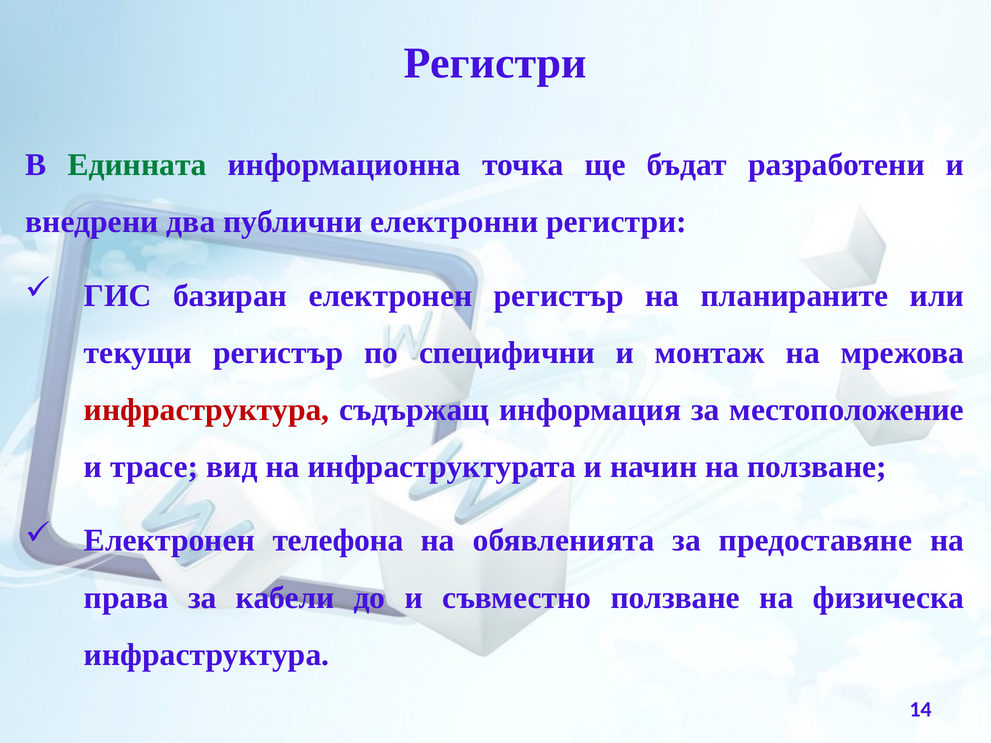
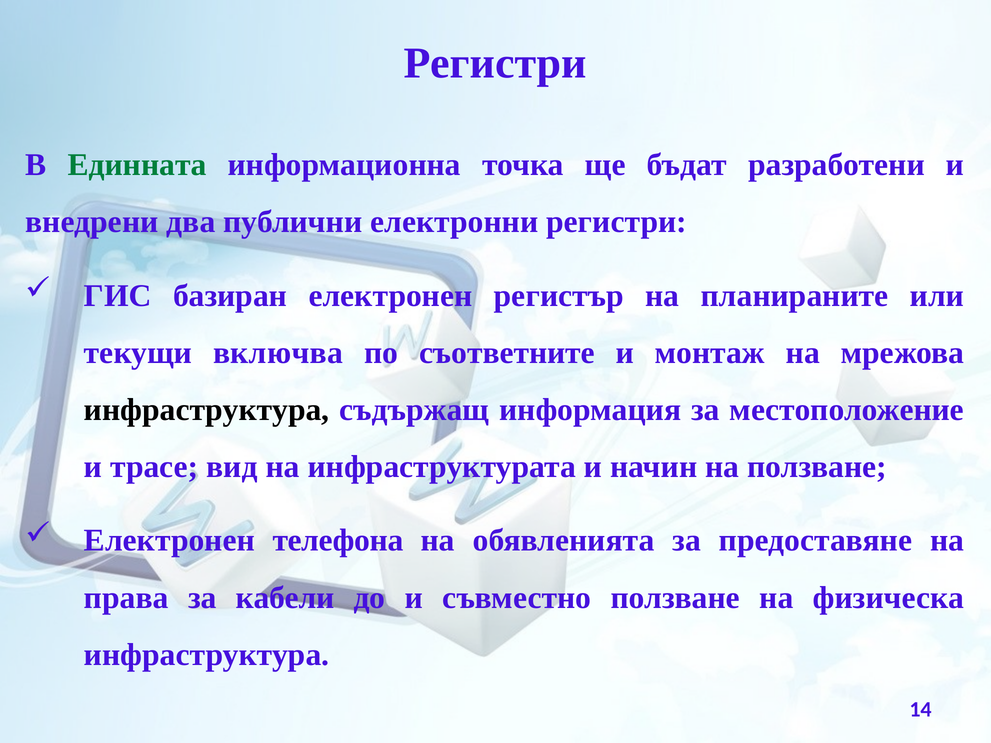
текущи регистър: регистър -> включва (278, 353)
специфични: специфични -> съответните (507, 353)
инфраструктура colour: red -> black (207, 410)
